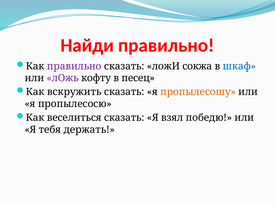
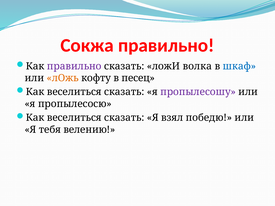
Найди: Найди -> Сокжа (87, 45)
сокжа: сокжа -> волка (197, 66)
лОжь colour: purple -> orange (63, 78)
вскружить: вскружить -> веселиться (74, 92)
пропылесошу colour: orange -> purple (198, 92)
держать: держать -> велению (89, 130)
